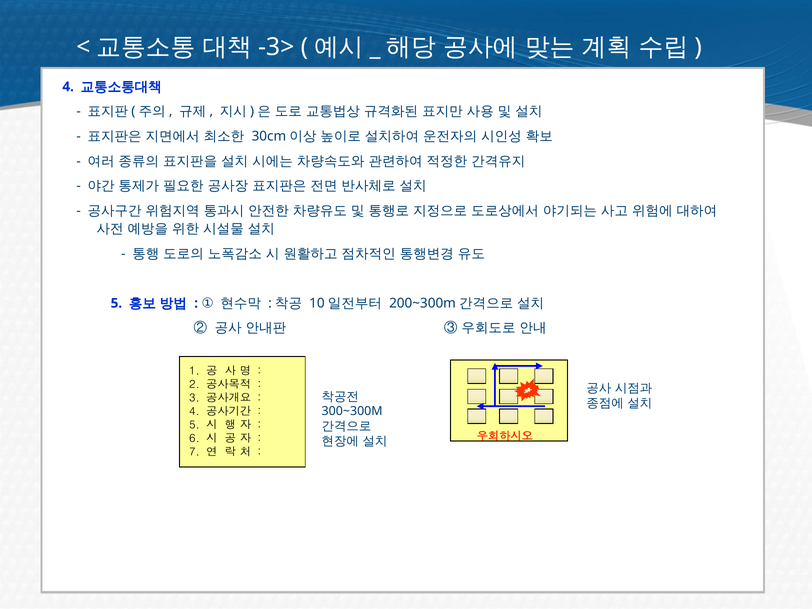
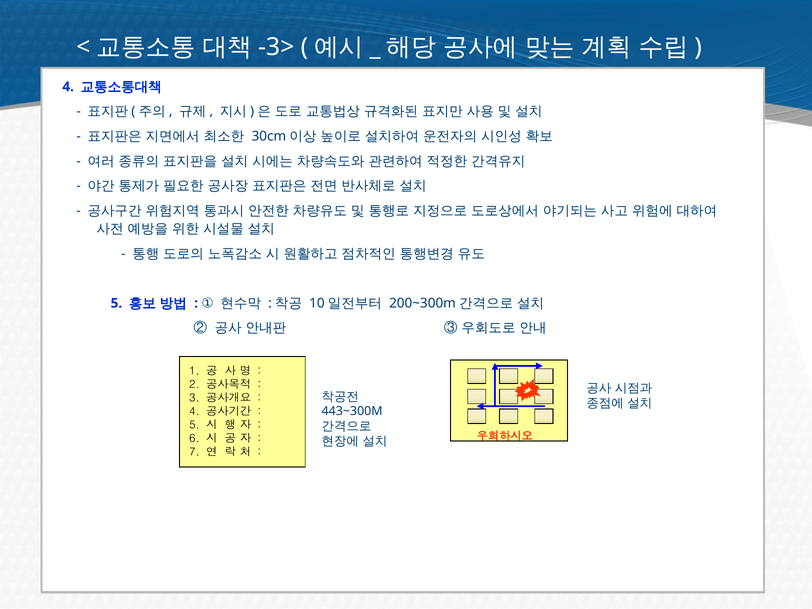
300~300M: 300~300M -> 443~300M (352, 411)
